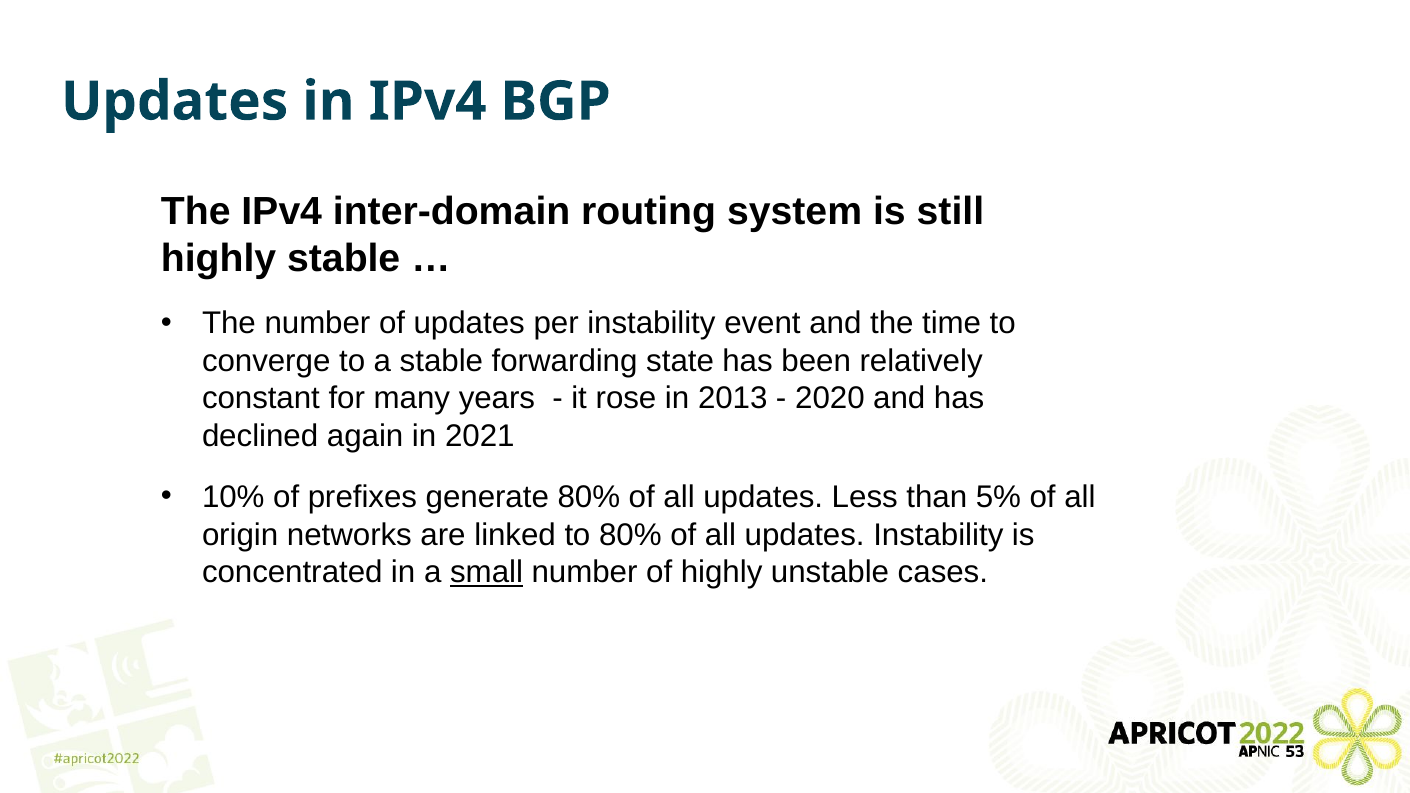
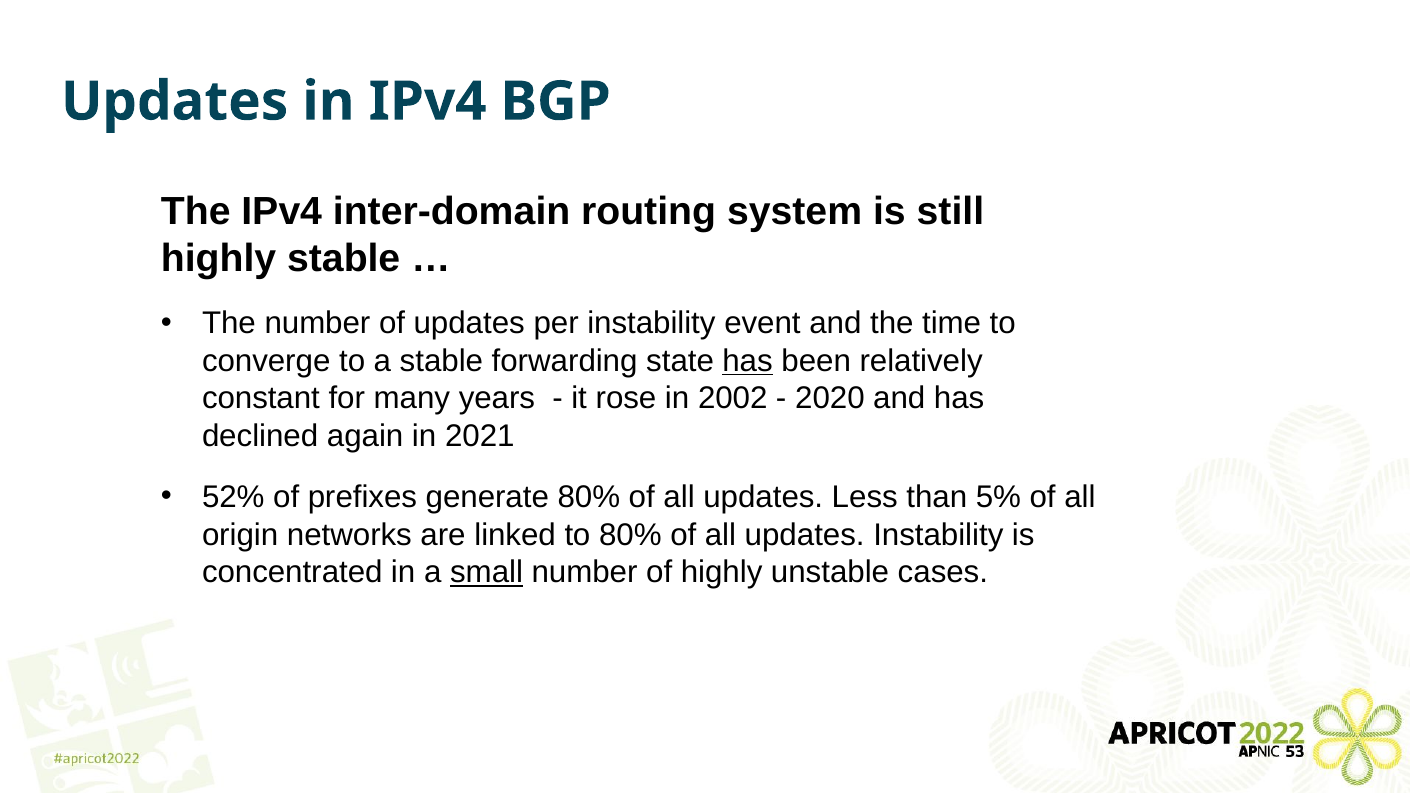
has underline: none -> present (748, 361)
2013: 2013 -> 2002 (733, 399)
10%: 10% -> 52% (233, 497)
